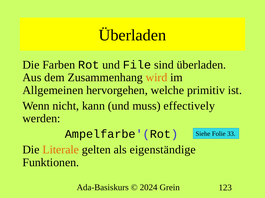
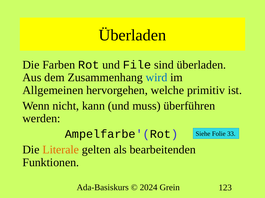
wird colour: orange -> blue (157, 78)
effectively: effectively -> überführen (189, 106)
eigenständige: eigenständige -> bearbeitenden (163, 150)
